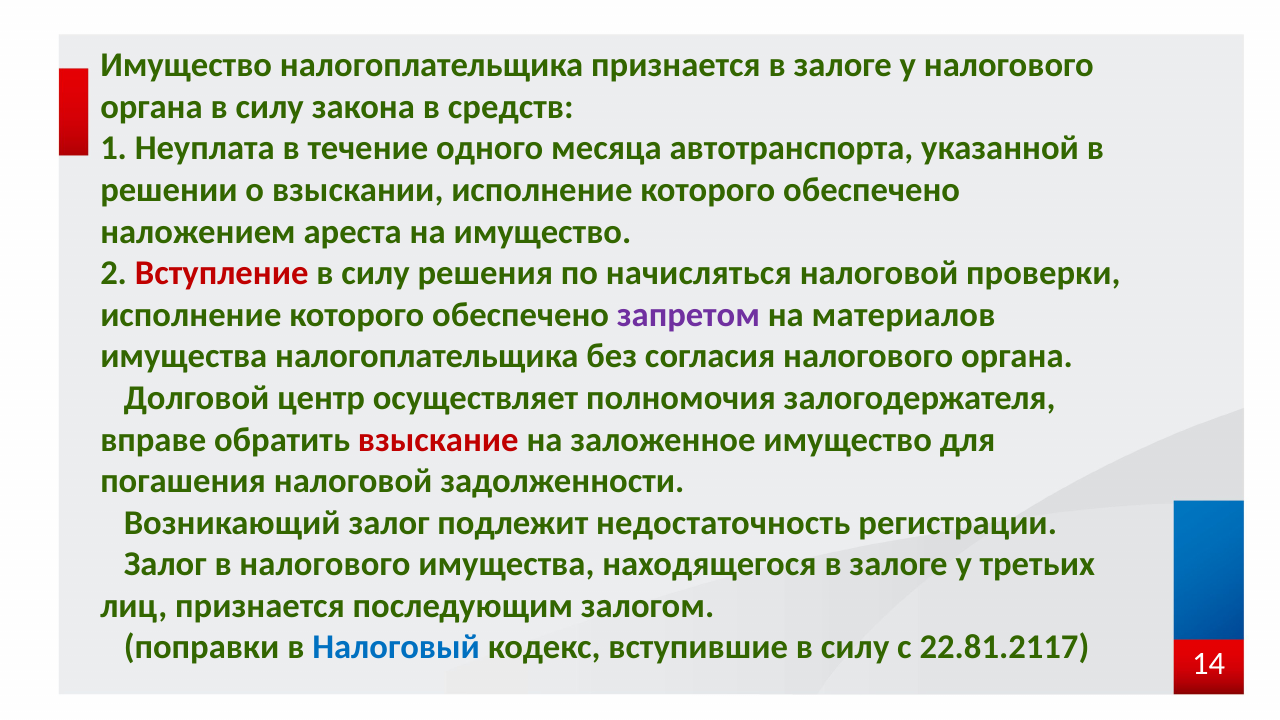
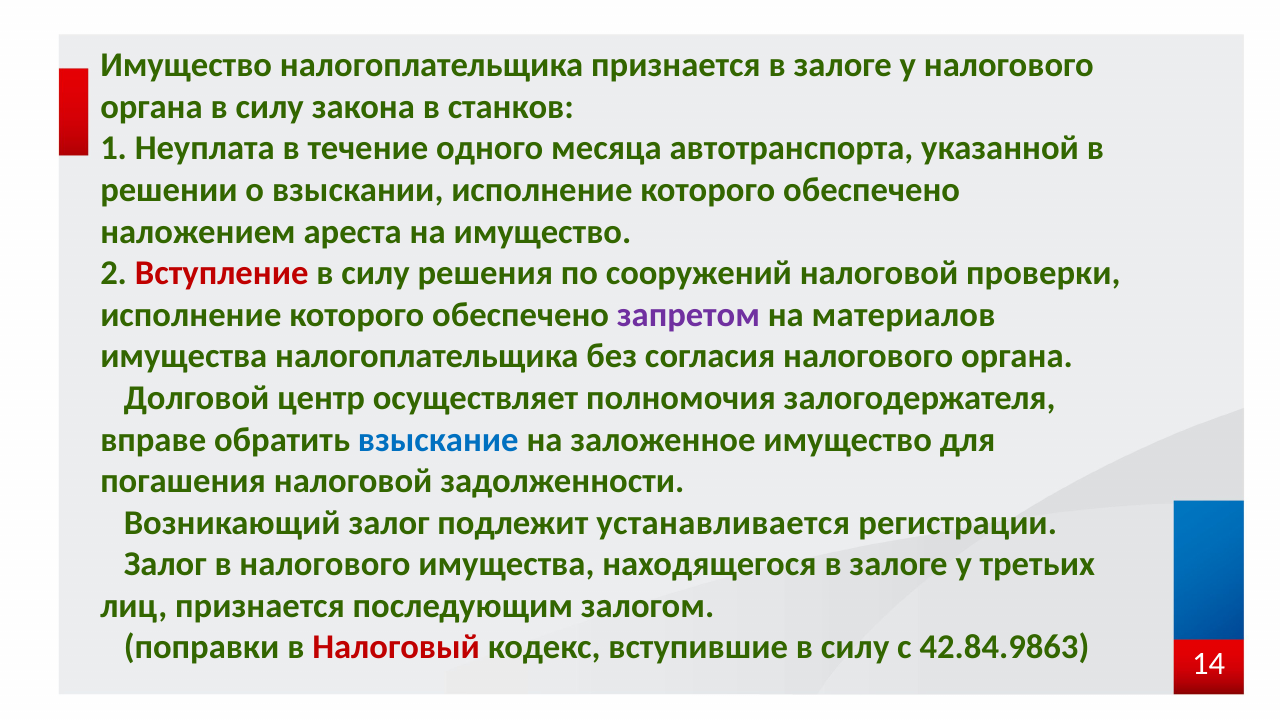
средств: средств -> станков (511, 107)
начисляться: начисляться -> сооружений (699, 273)
взыскание colour: red -> blue (438, 440)
недостаточность: недостаточность -> устанавливается (723, 523)
Налоговый colour: blue -> red (396, 647)
22.81.2117: 22.81.2117 -> 42.84.9863 (1004, 647)
